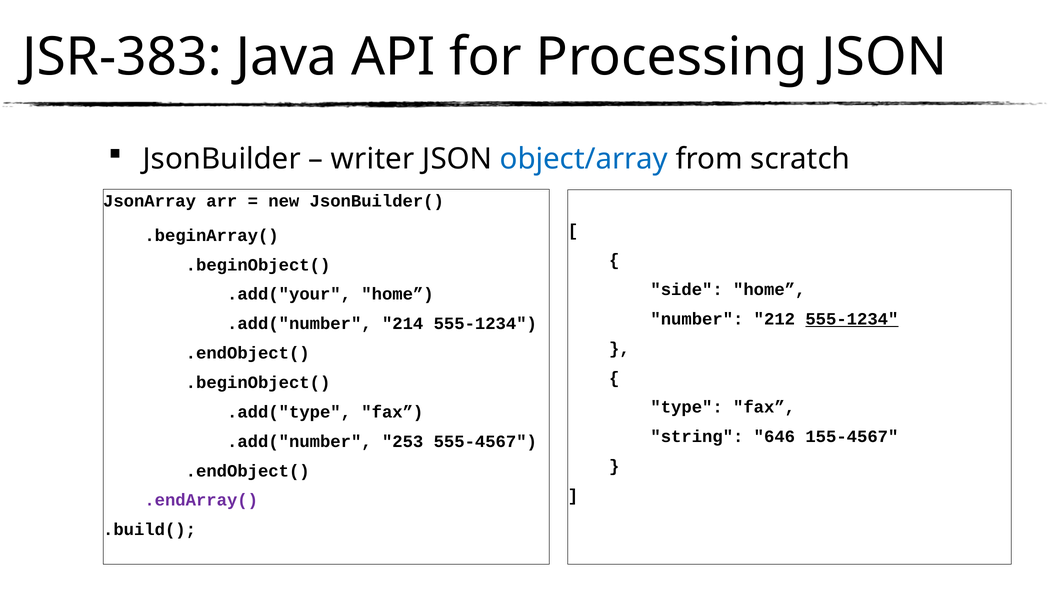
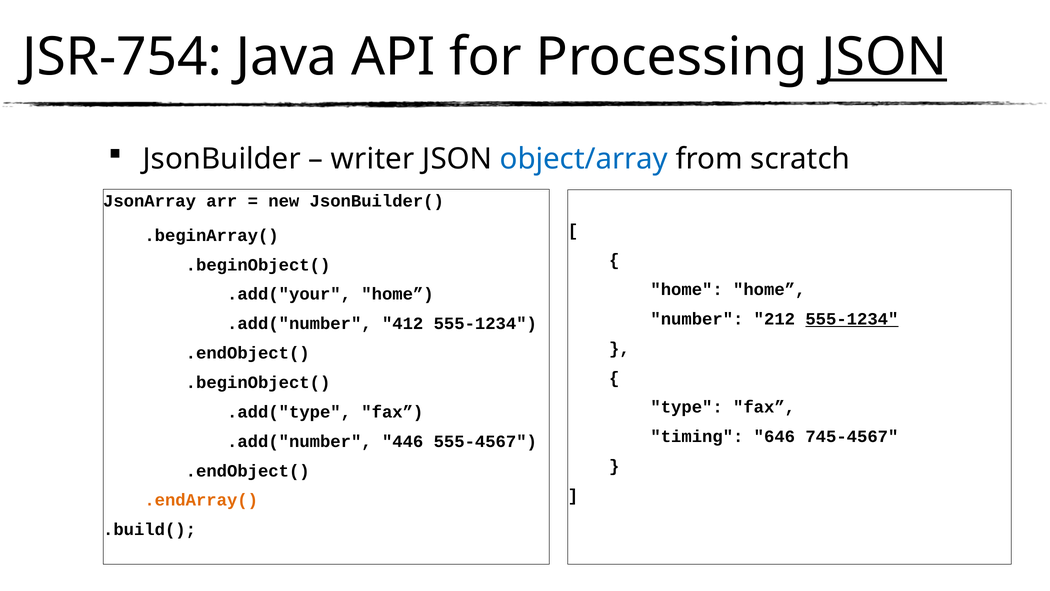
JSR-383: JSR-383 -> JSR-754 (122, 57)
JSON underline: none -> present (884, 57)
side: side -> home (687, 289)
214: 214 -> 412 (403, 323)
string: string -> timing (697, 436)
155-4567: 155-4567 -> 745-4567 (852, 436)
253: 253 -> 446 (403, 441)
.endArray( colour: purple -> orange (201, 500)
